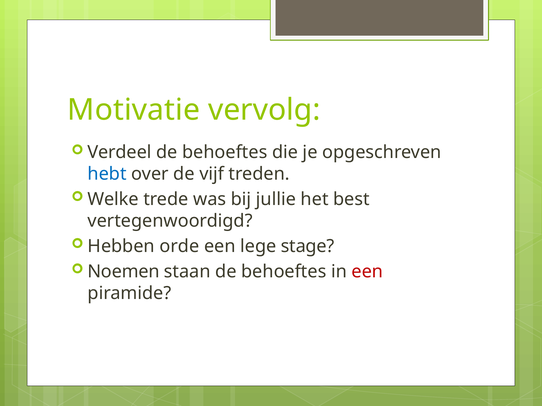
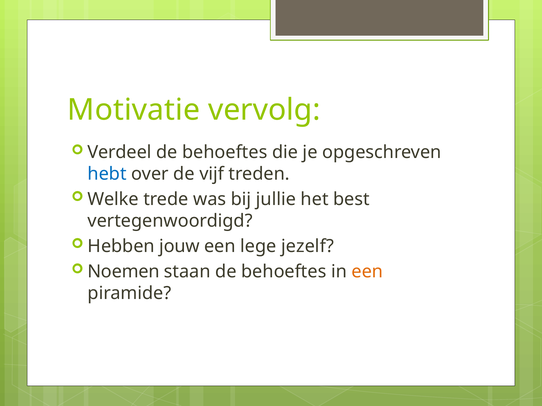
orde: orde -> jouw (179, 246)
stage: stage -> jezelf (307, 246)
een colour: red -> orange (367, 272)
